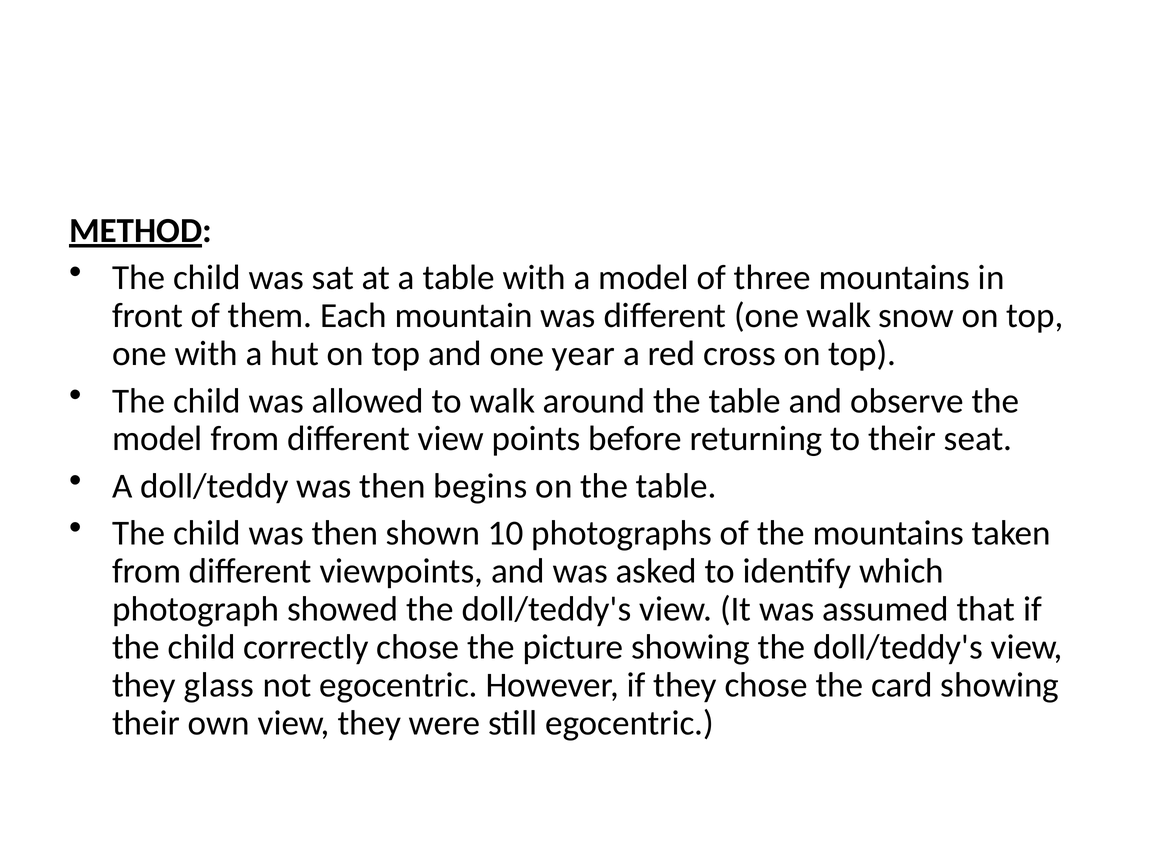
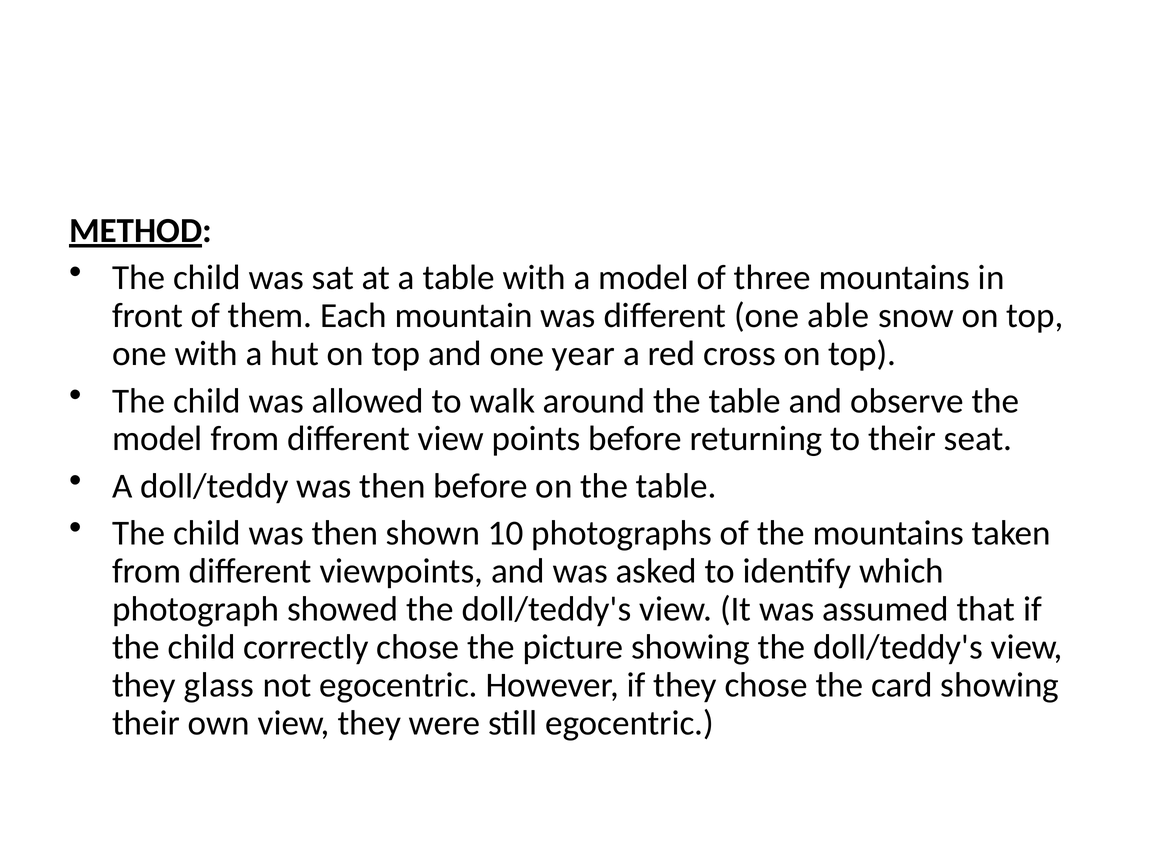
one walk: walk -> able (838, 316)
then begins: begins -> before (481, 486)
